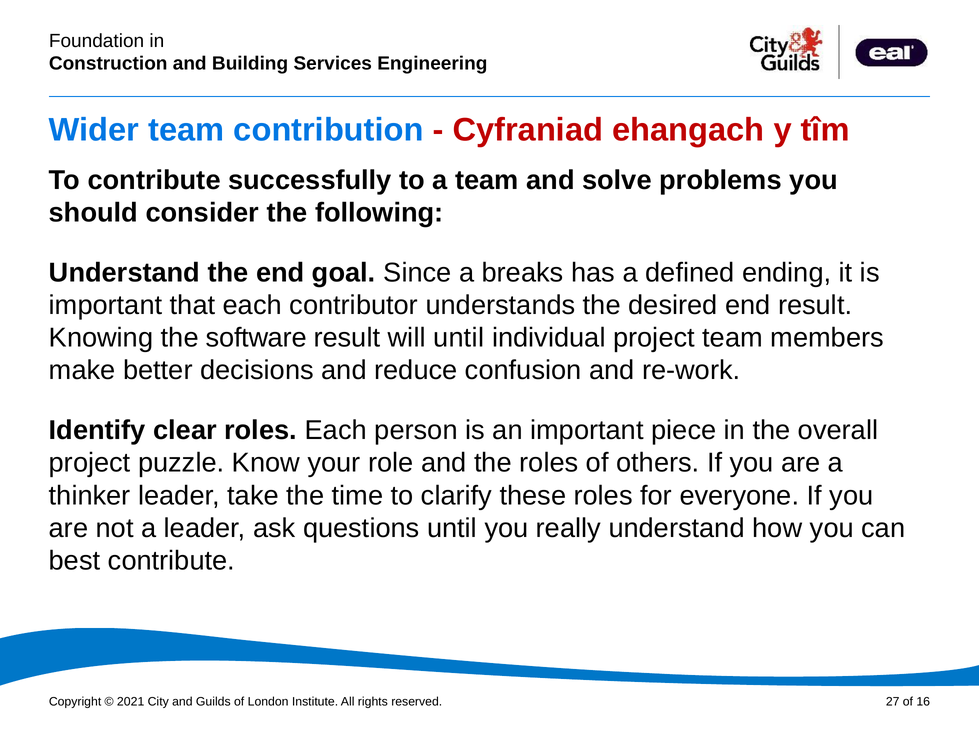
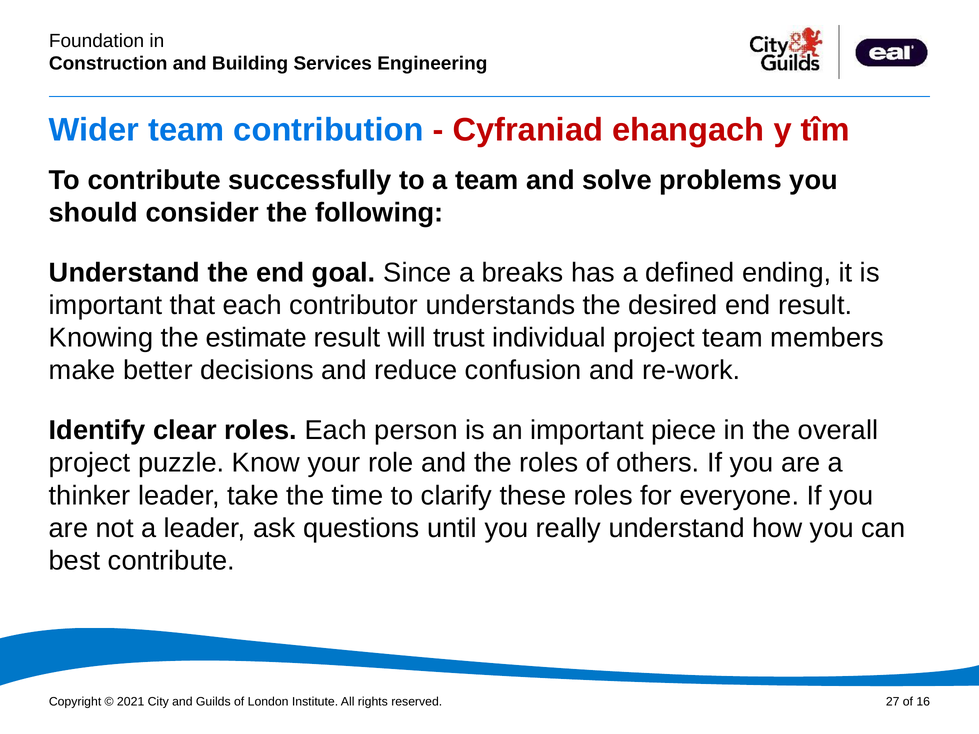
software: software -> estimate (256, 338)
will until: until -> trust (459, 338)
